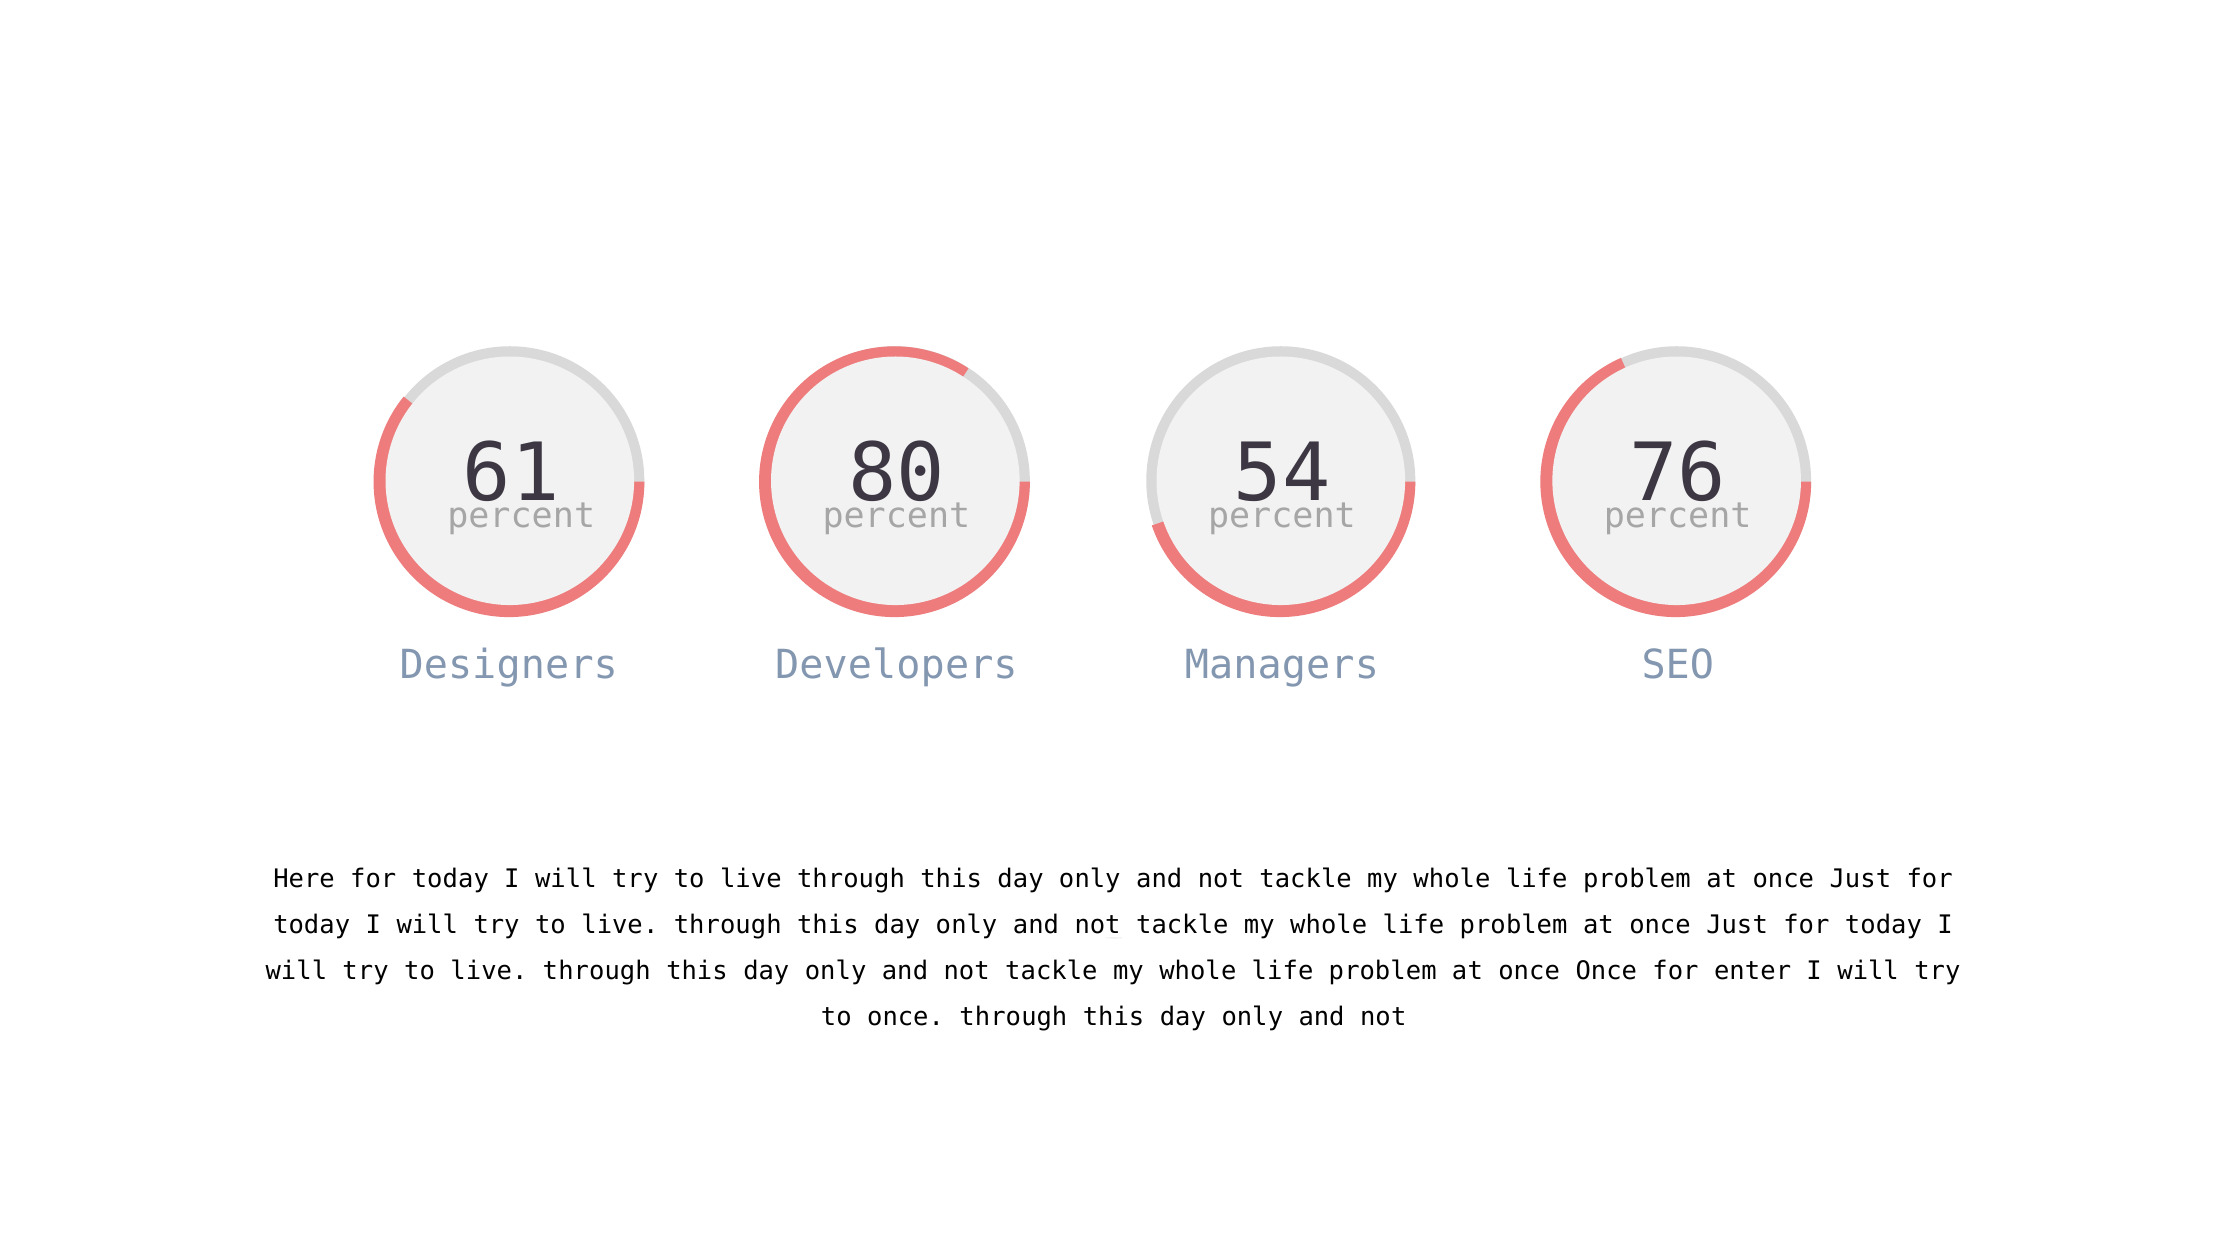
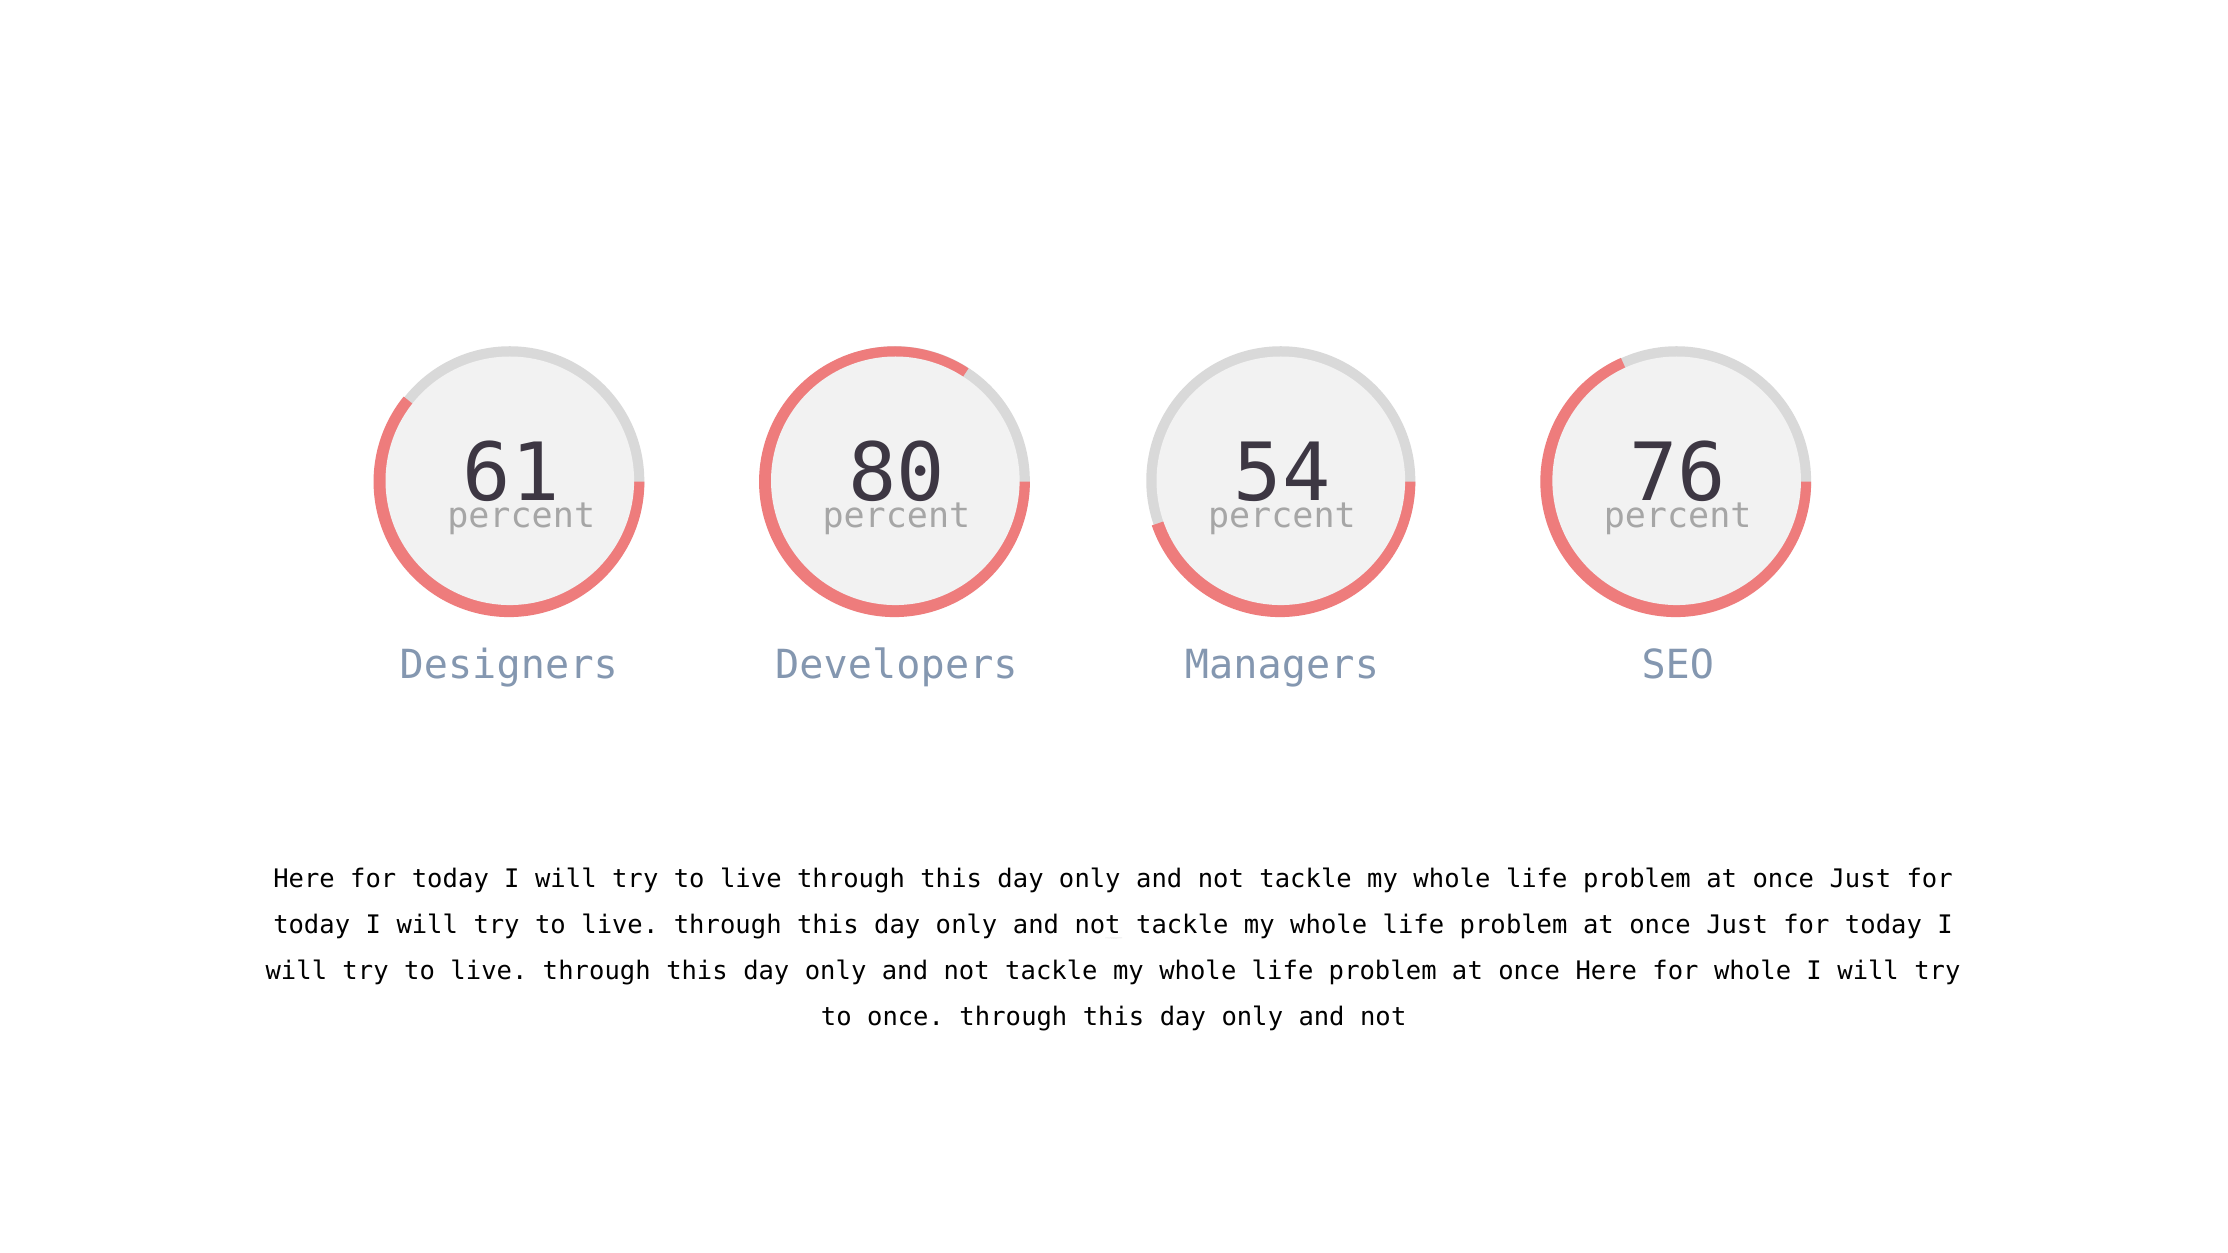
once Once: Once -> Here (1606, 971)
for enter: enter -> whole (1753, 971)
